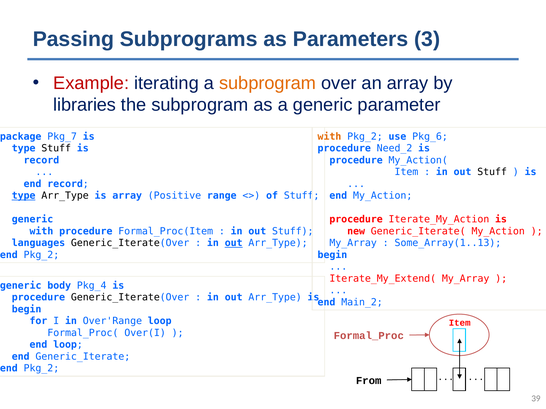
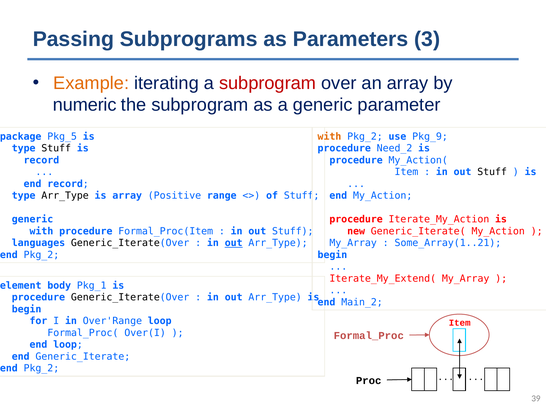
Example colour: red -> orange (91, 83)
subprogram colour: orange -> red (268, 83)
libraries: libraries -> numeric (85, 105)
Pkg_7: Pkg_7 -> Pkg_5 (62, 137)
Pkg_6: Pkg_6 -> Pkg_9 (430, 137)
type underline: present -> none (24, 196)
Some_Array(1..13: Some_Array(1..13 -> Some_Array(1..21 (448, 243)
generic: generic -> element (21, 286)
Pkg_4: Pkg_4 -> Pkg_1 (92, 286)
From: From -> Proc (369, 381)
